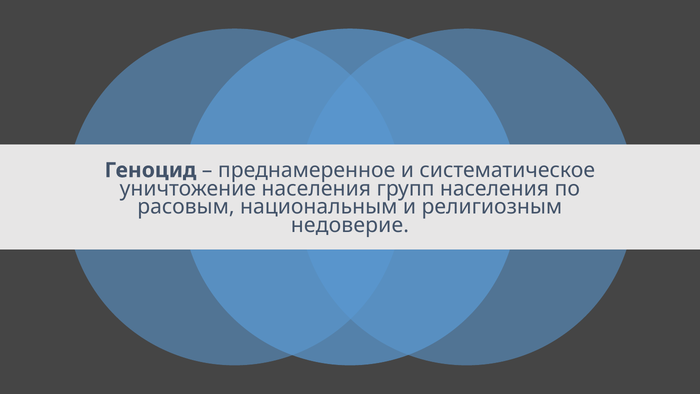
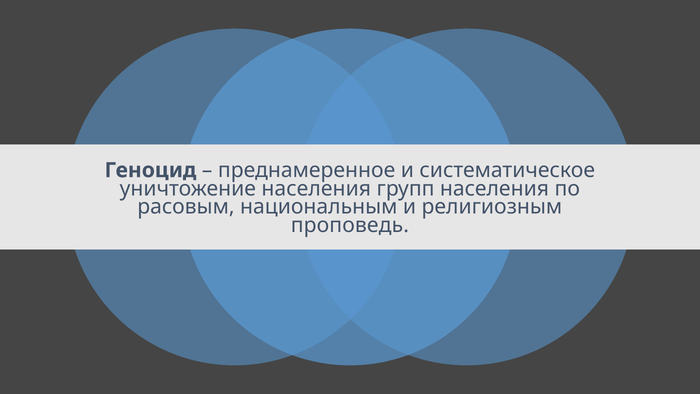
недоверие: недоверие -> проповедь (350, 225)
